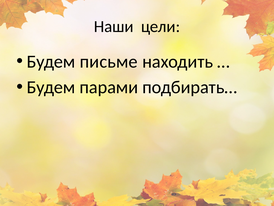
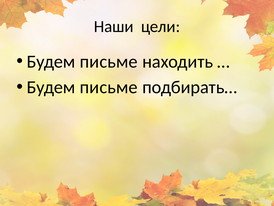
парами: парами -> письме (109, 87)
